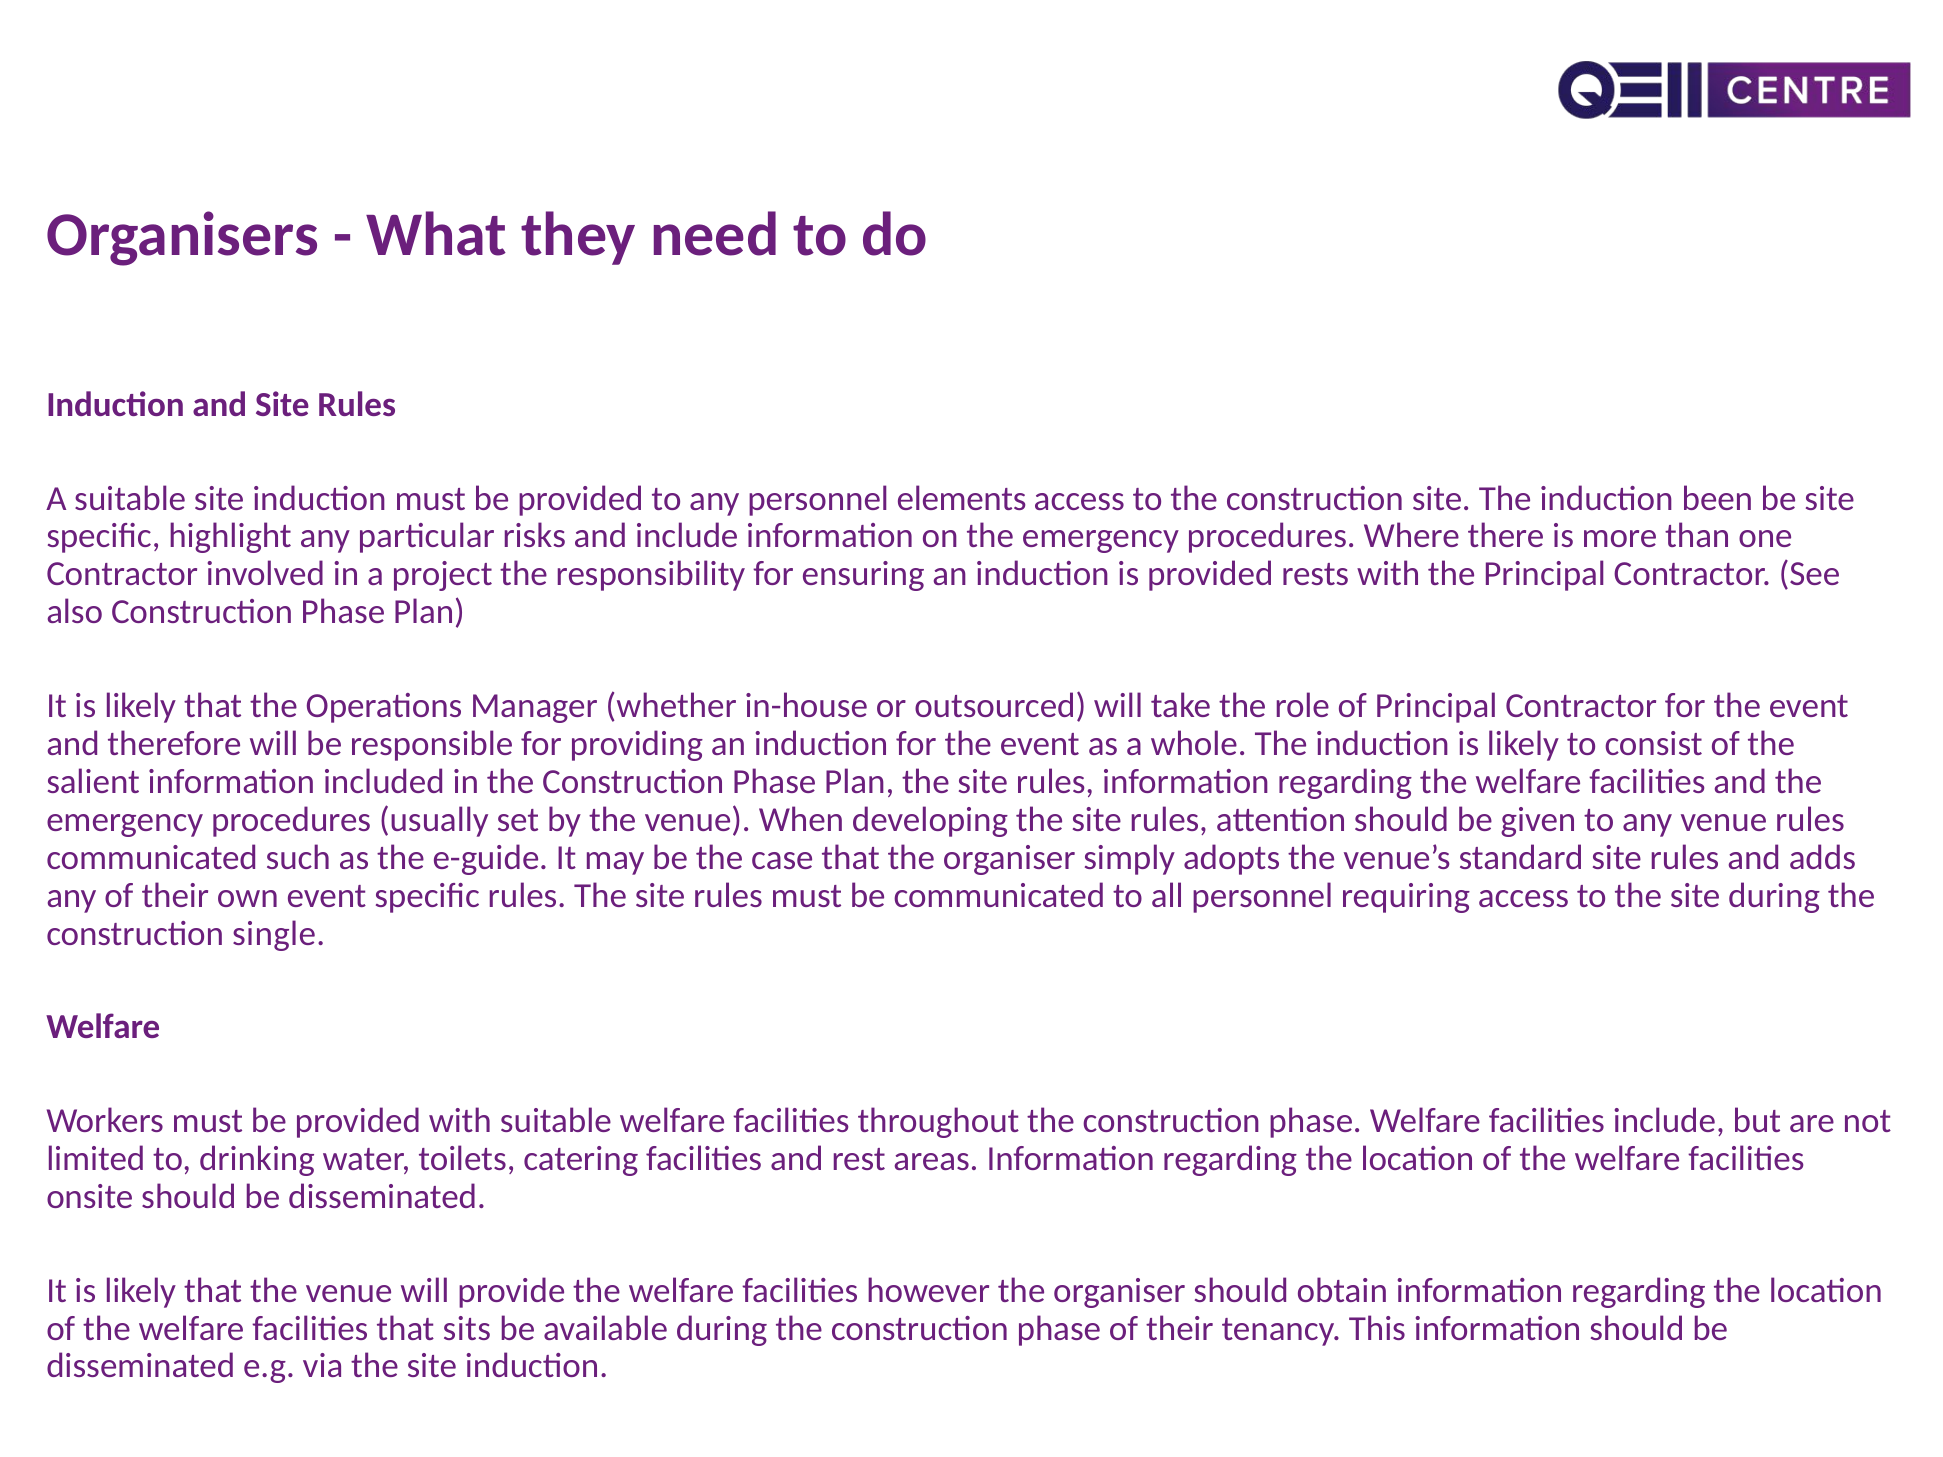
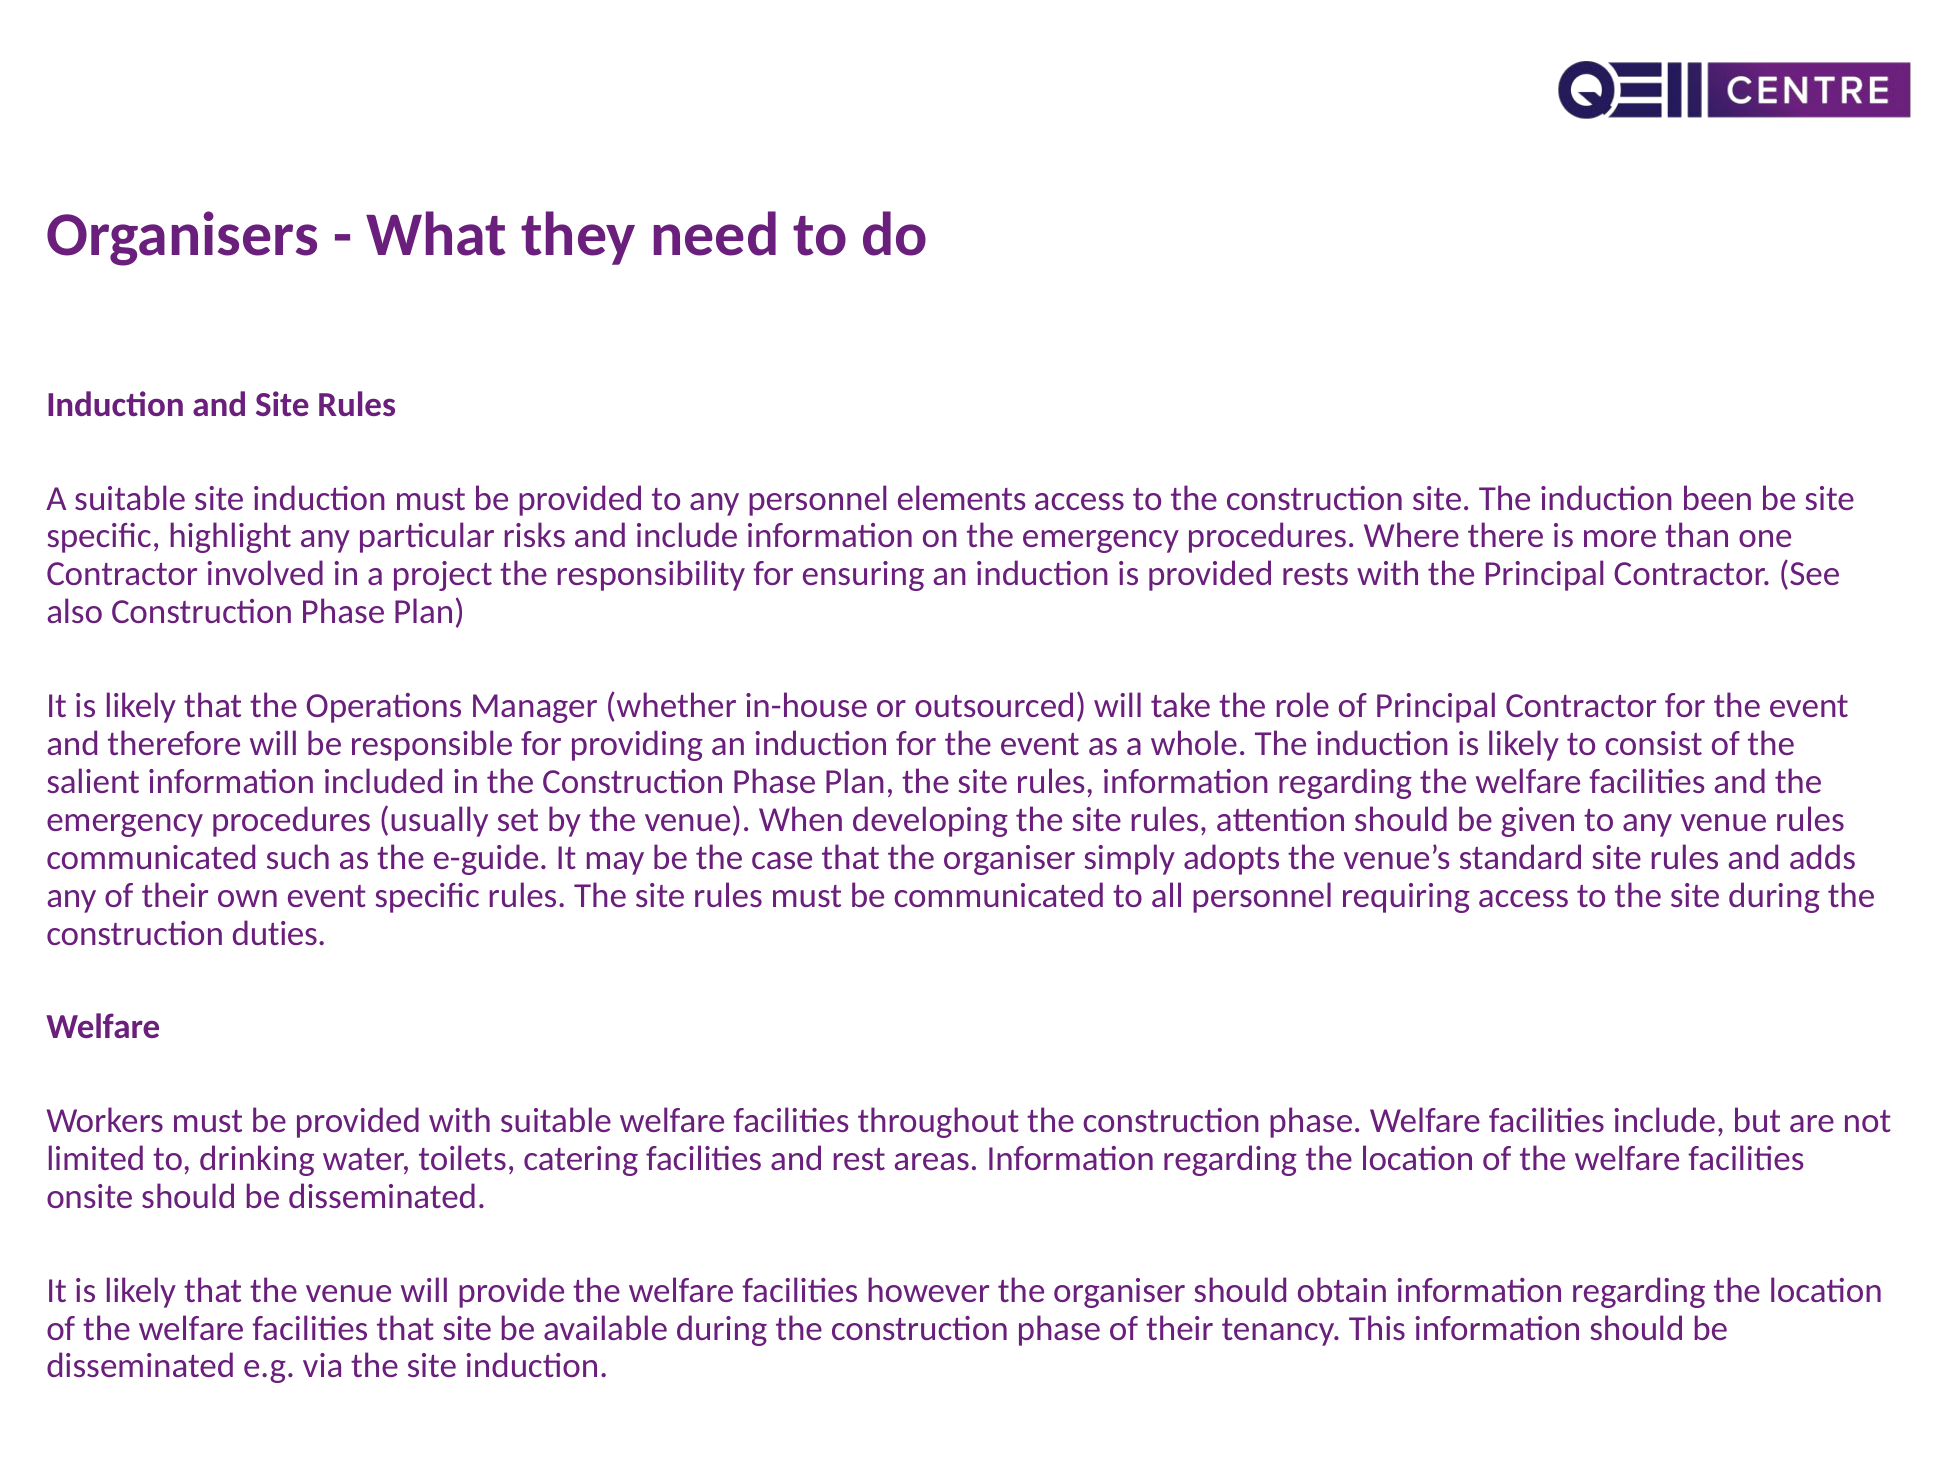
single: single -> duties (279, 934)
that sits: sits -> site (467, 1329)
